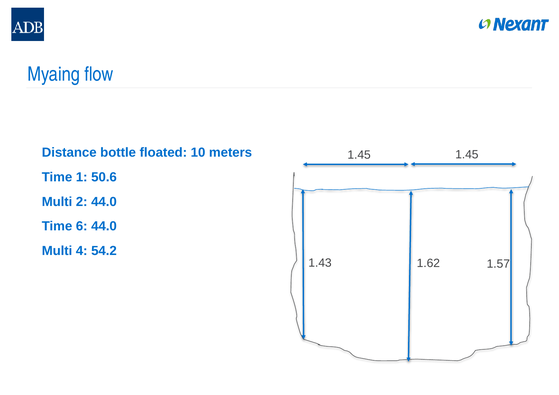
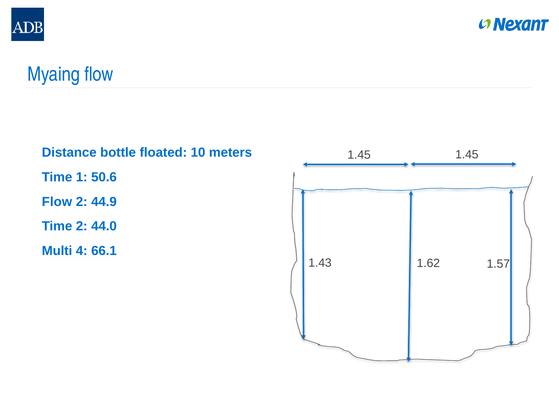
Multi: Multi -> Flow (57, 202)
2 44.0: 44.0 -> 44.9 (104, 202)
Time 6: 6 -> 2 (82, 227)
54.2: 54.2 -> 66.1 (104, 251)
